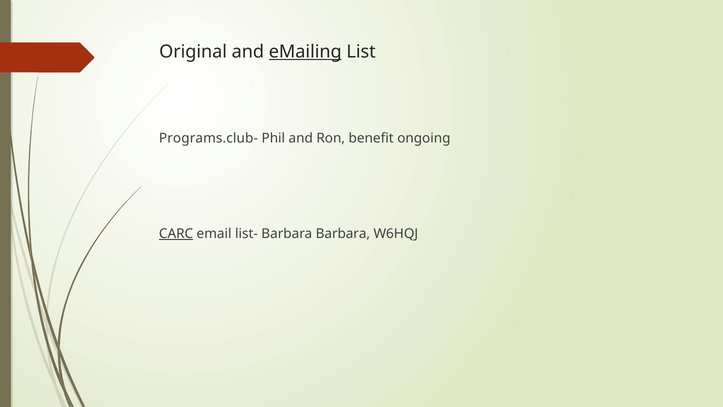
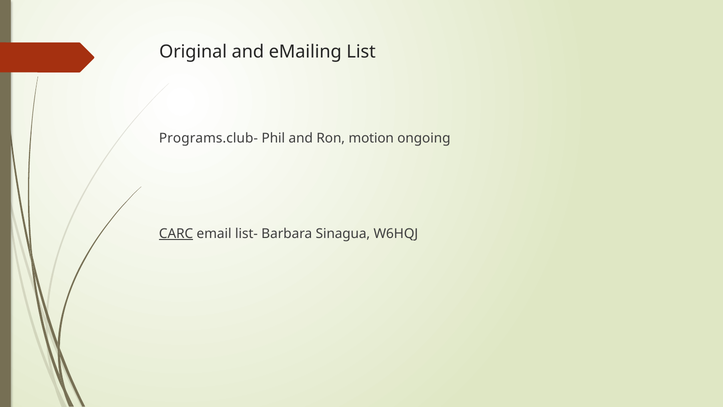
eMailing underline: present -> none (305, 52)
benefit: benefit -> motion (371, 138)
Barbara Barbara: Barbara -> Sinagua (343, 234)
